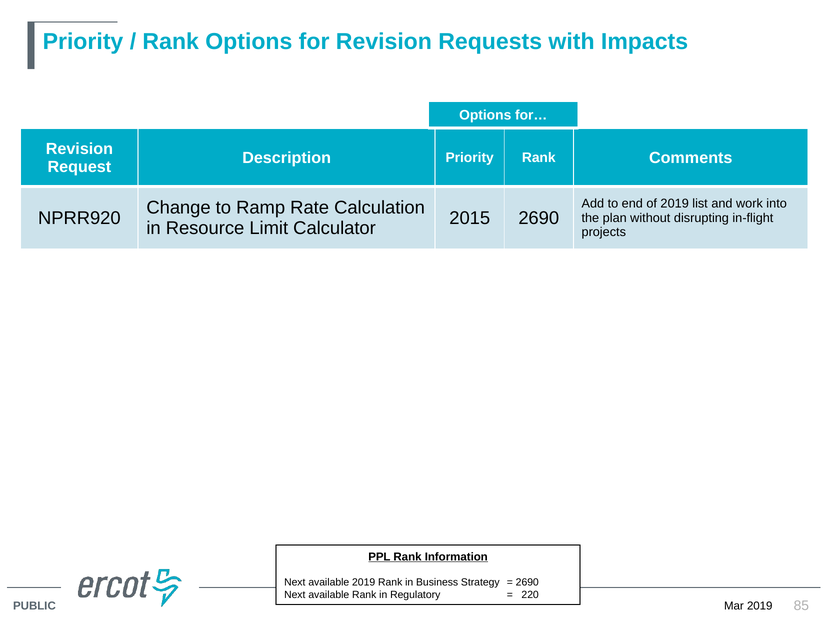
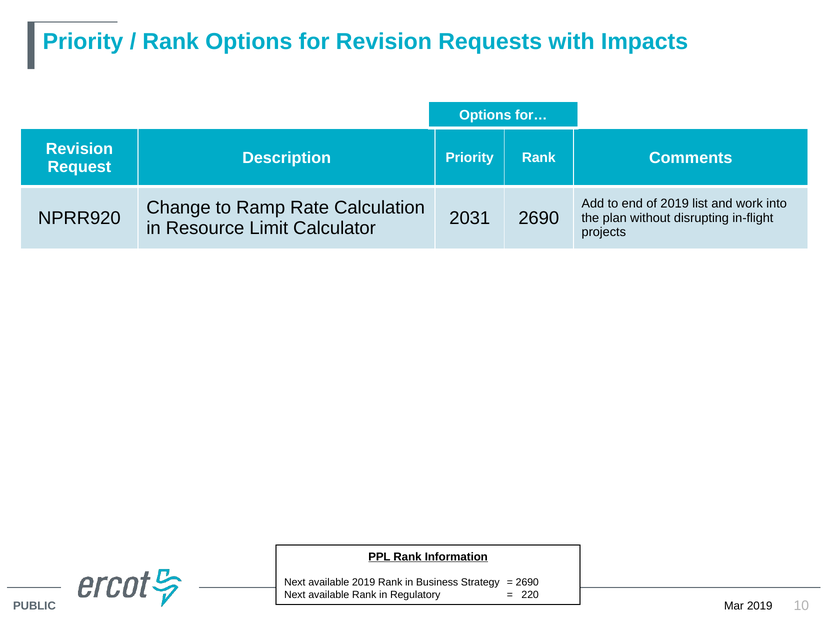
2015: 2015 -> 2031 (470, 218)
85: 85 -> 10 (801, 605)
